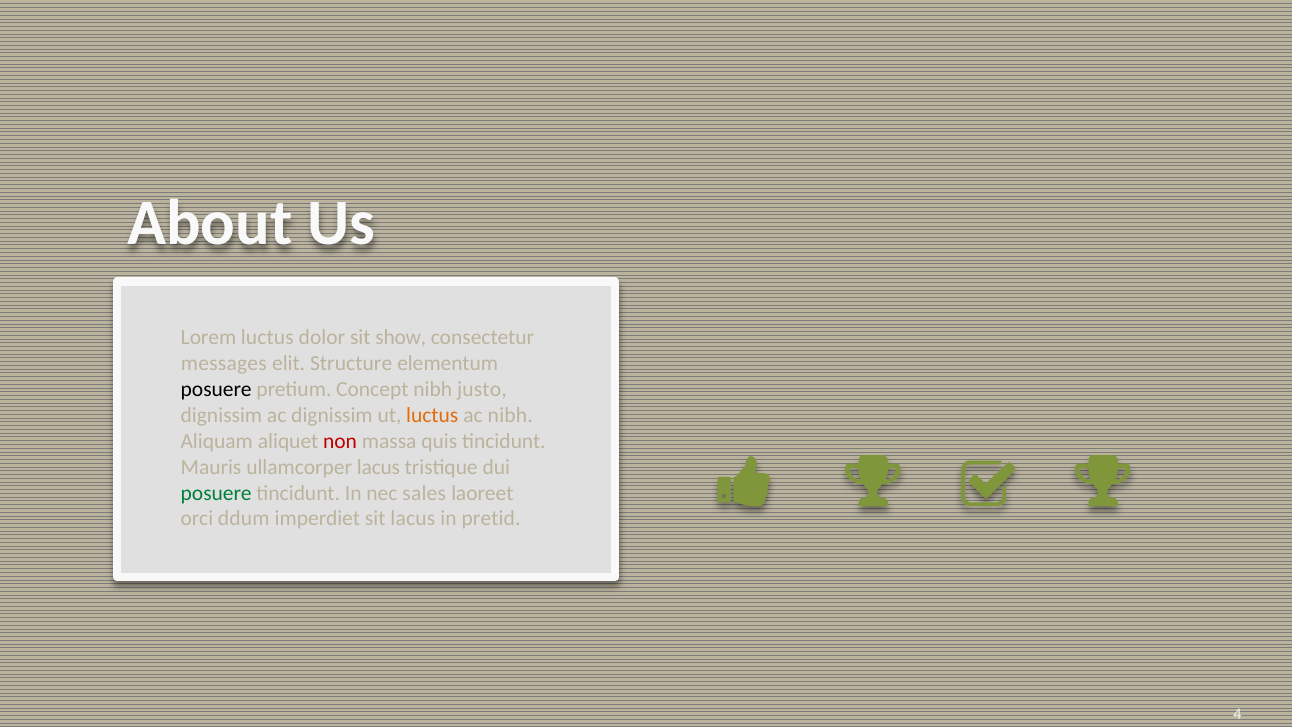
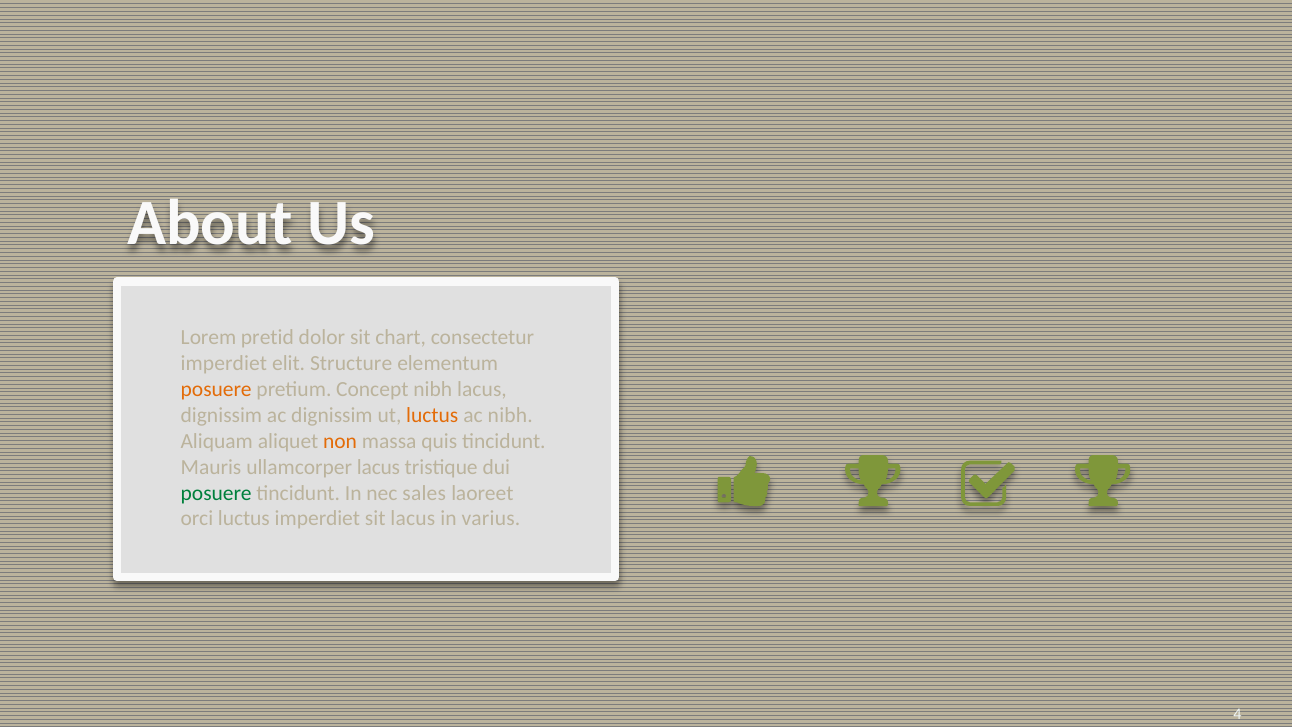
Lorem luctus: luctus -> pretid (267, 338)
show: show -> chart (401, 338)
messages: messages -> imperdiet (224, 364)
posuere colour: black -> orange (216, 389)
nibh justo: justo -> lacus (482, 389)
non colour: red -> orange (340, 441)
orci ddum: ddum -> luctus (244, 519)
pretid: pretid -> varius (491, 519)
